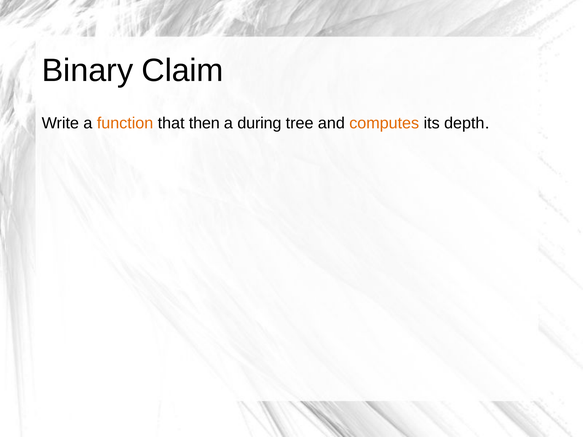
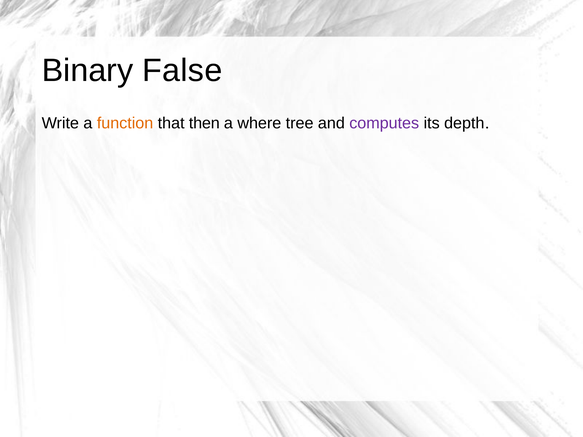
Claim: Claim -> False (182, 70)
during: during -> where (259, 123)
computes colour: orange -> purple (384, 123)
